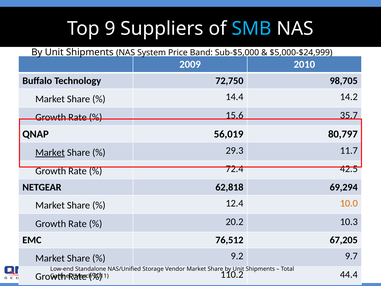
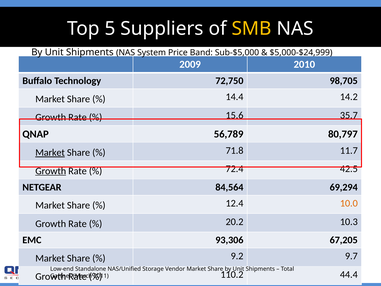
9: 9 -> 5 (110, 29)
SMB colour: light blue -> yellow (252, 29)
56,019: 56,019 -> 56,789 (229, 134)
29.3: 29.3 -> 71.8 (235, 150)
Growth underline: none -> present (51, 171)
62,818: 62,818 -> 84,564 (229, 187)
76,512: 76,512 -> 93,306 (229, 240)
